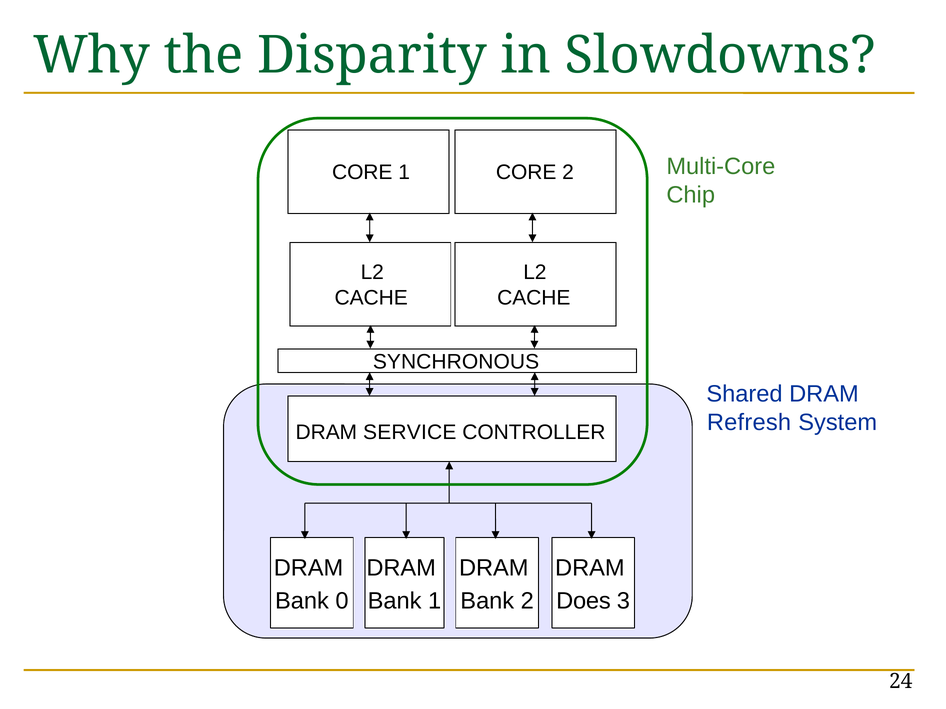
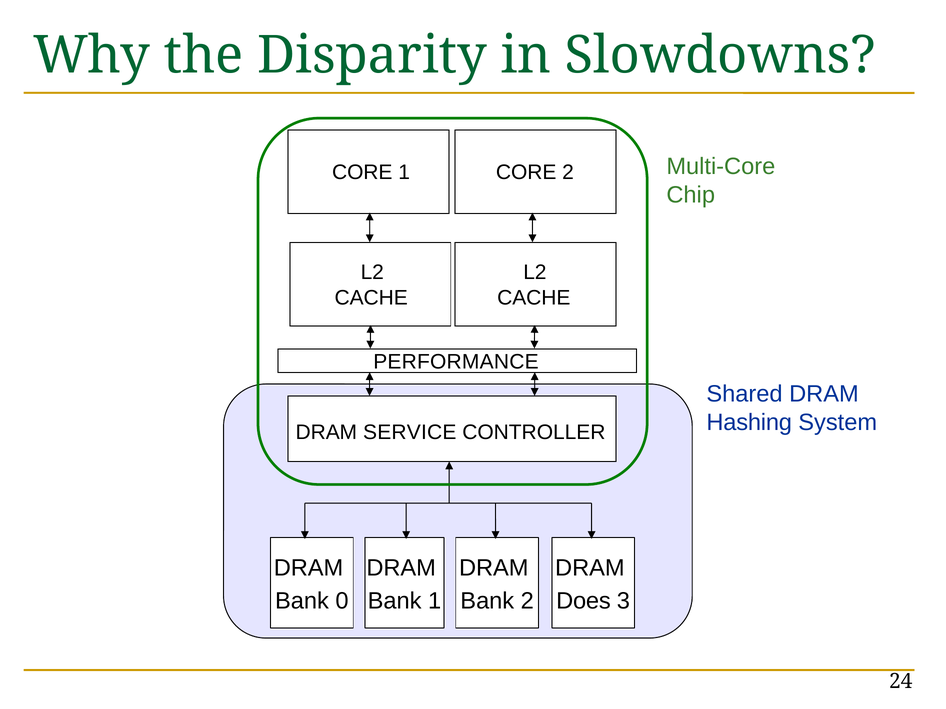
SYNCHRONOUS: SYNCHRONOUS -> PERFORMANCE (456, 362)
Refresh: Refresh -> Hashing (749, 423)
